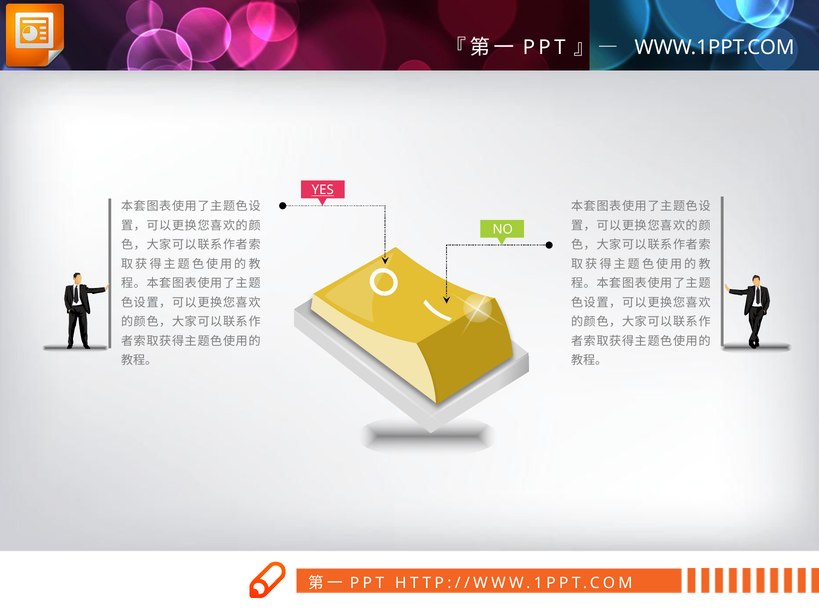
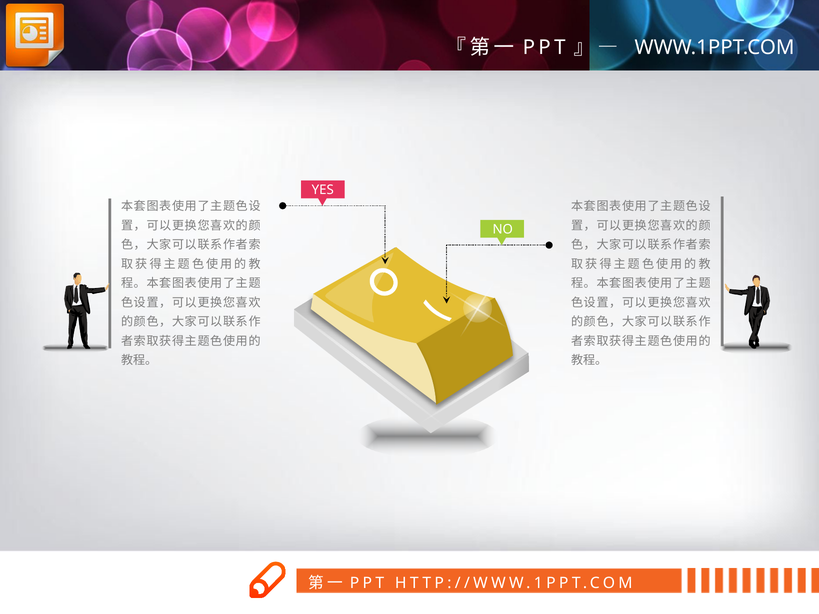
YES underline: present -> none (323, 190)
